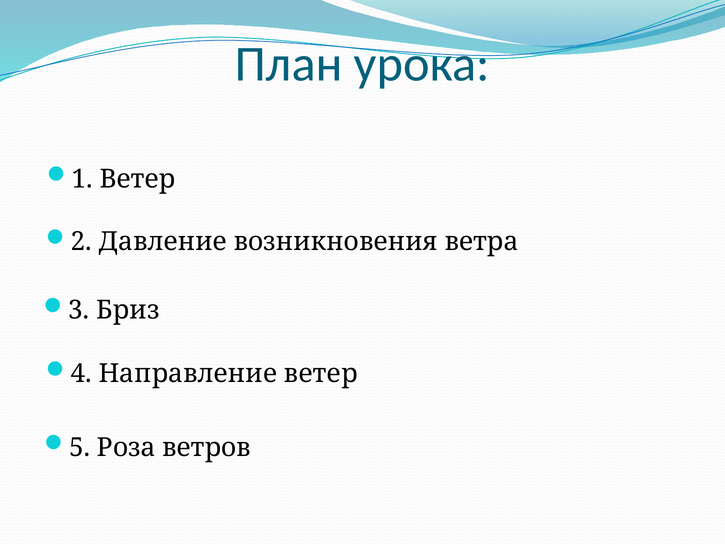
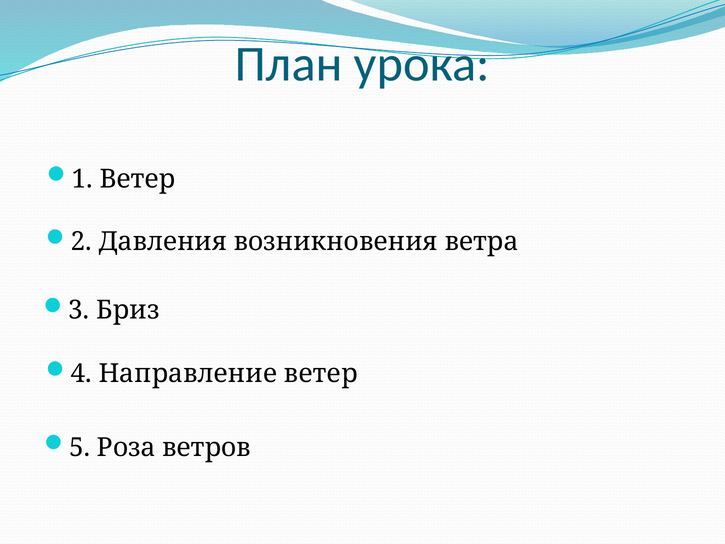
Давление: Давление -> Давления (163, 242)
